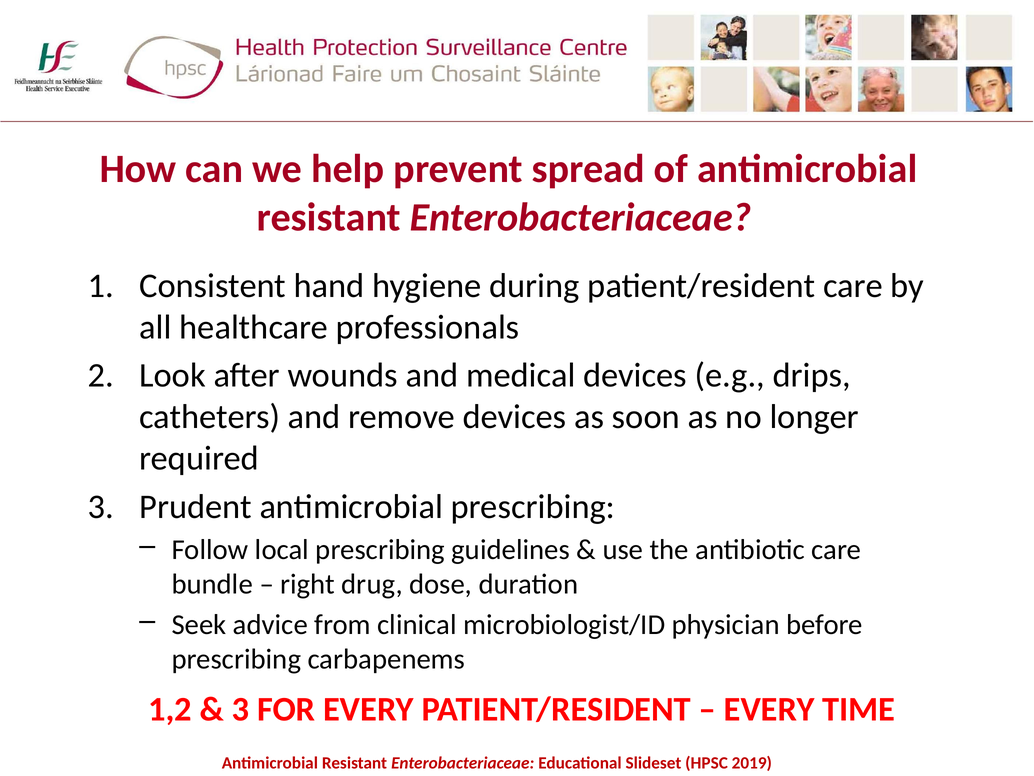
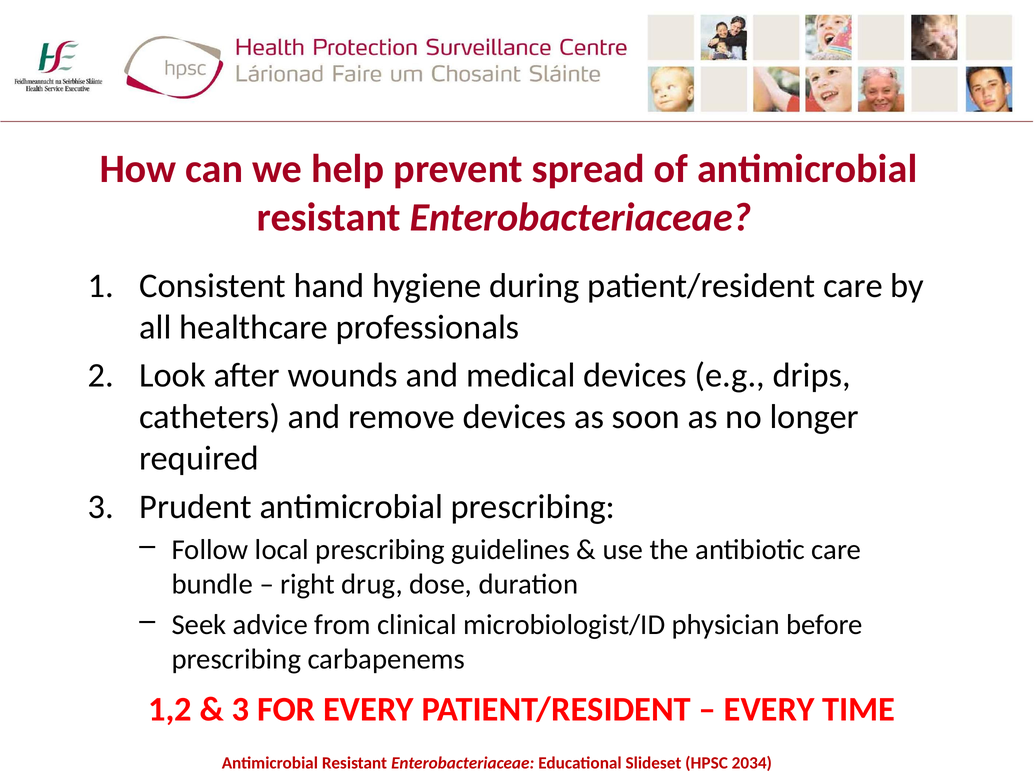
2019: 2019 -> 2034 (752, 763)
